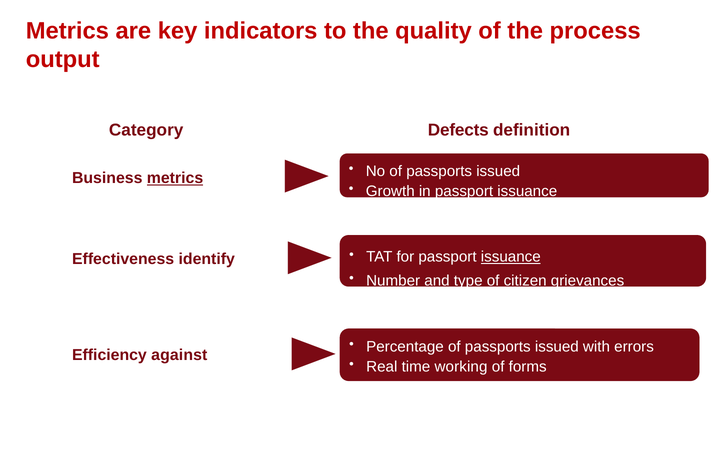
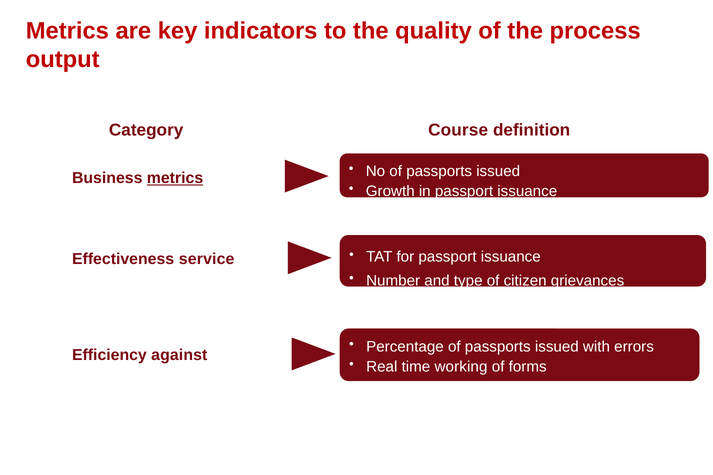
Defects: Defects -> Course (458, 130)
issuance underline: present -> none (511, 257)
identify: identify -> service (207, 259)
